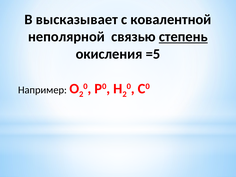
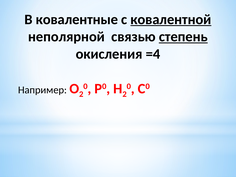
высказывает: высказывает -> ковалентные (77, 19)
ковалентной underline: none -> present (171, 19)
=5: =5 -> =4 (153, 54)
